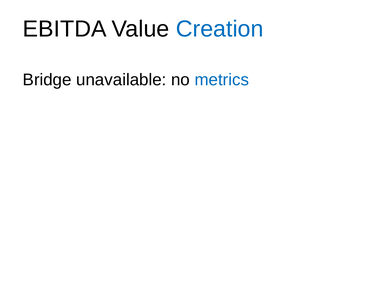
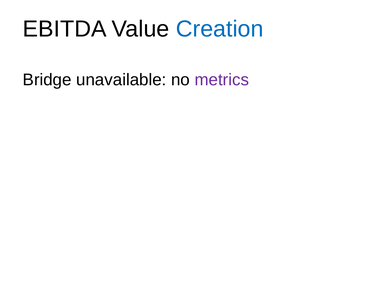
metrics colour: blue -> purple (222, 80)
